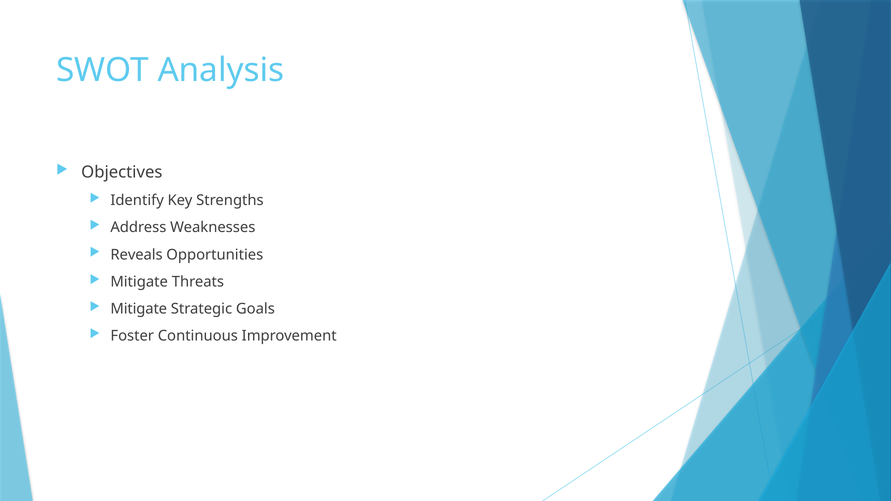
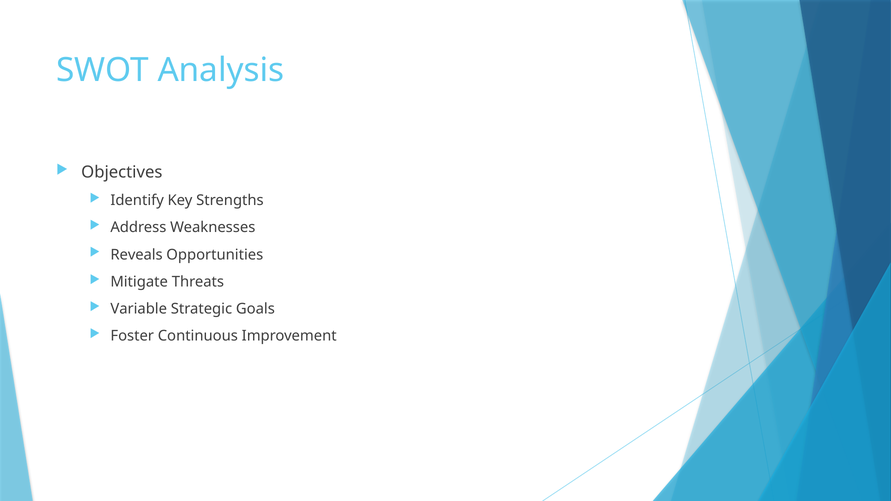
Mitigate: Mitigate -> Variable (139, 309)
